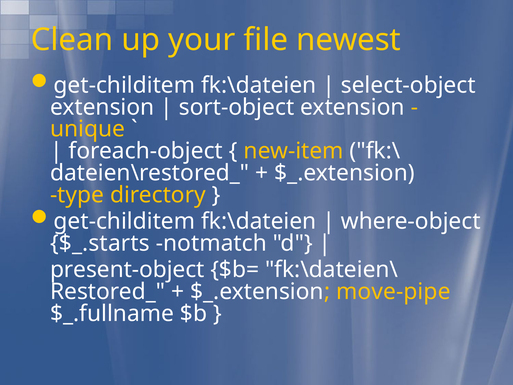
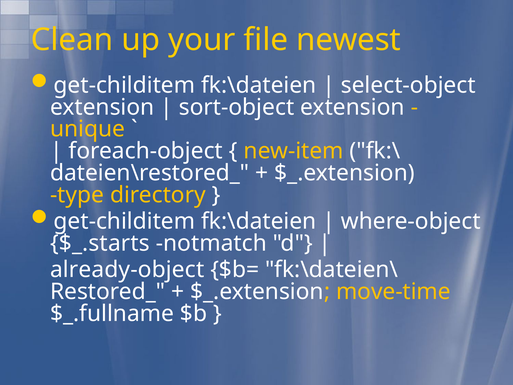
present-object: present-object -> already-object (127, 269)
move-pipe: move-pipe -> move-time (393, 291)
